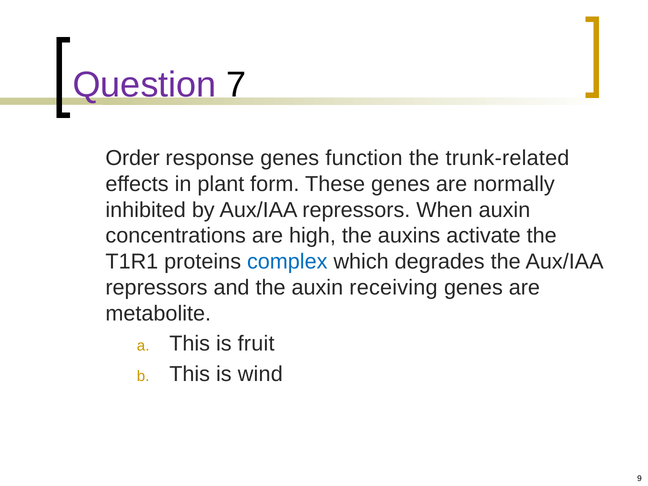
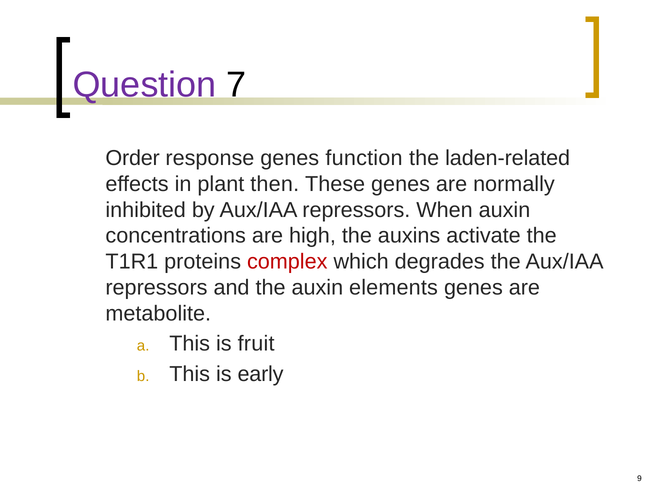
trunk-related: trunk-related -> laden-related (508, 158)
form: form -> then (275, 184)
complex colour: blue -> red (287, 262)
receiving: receiving -> elements (393, 288)
wind: wind -> early (261, 374)
